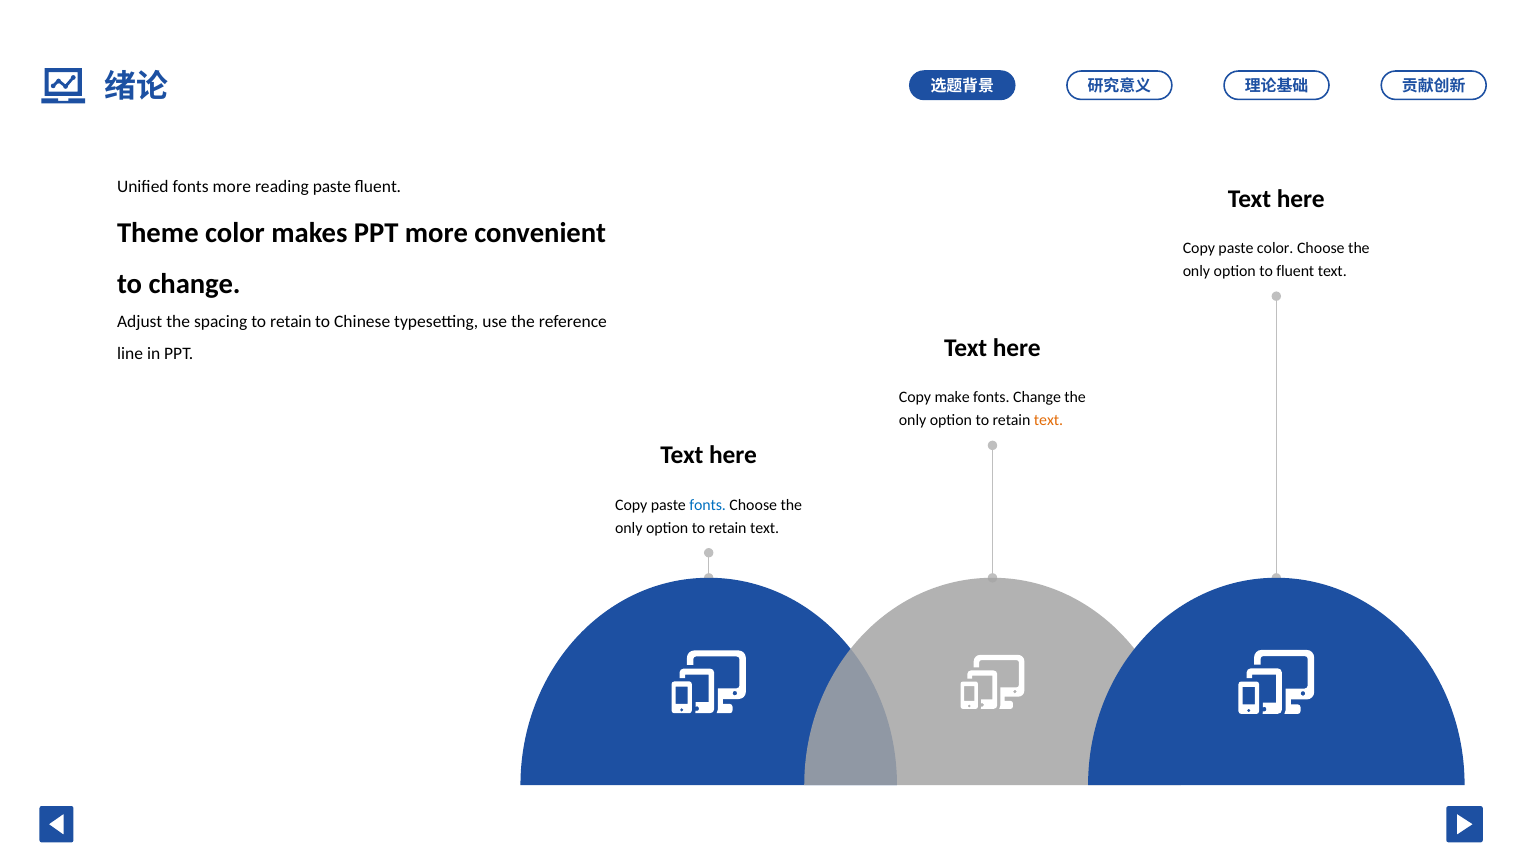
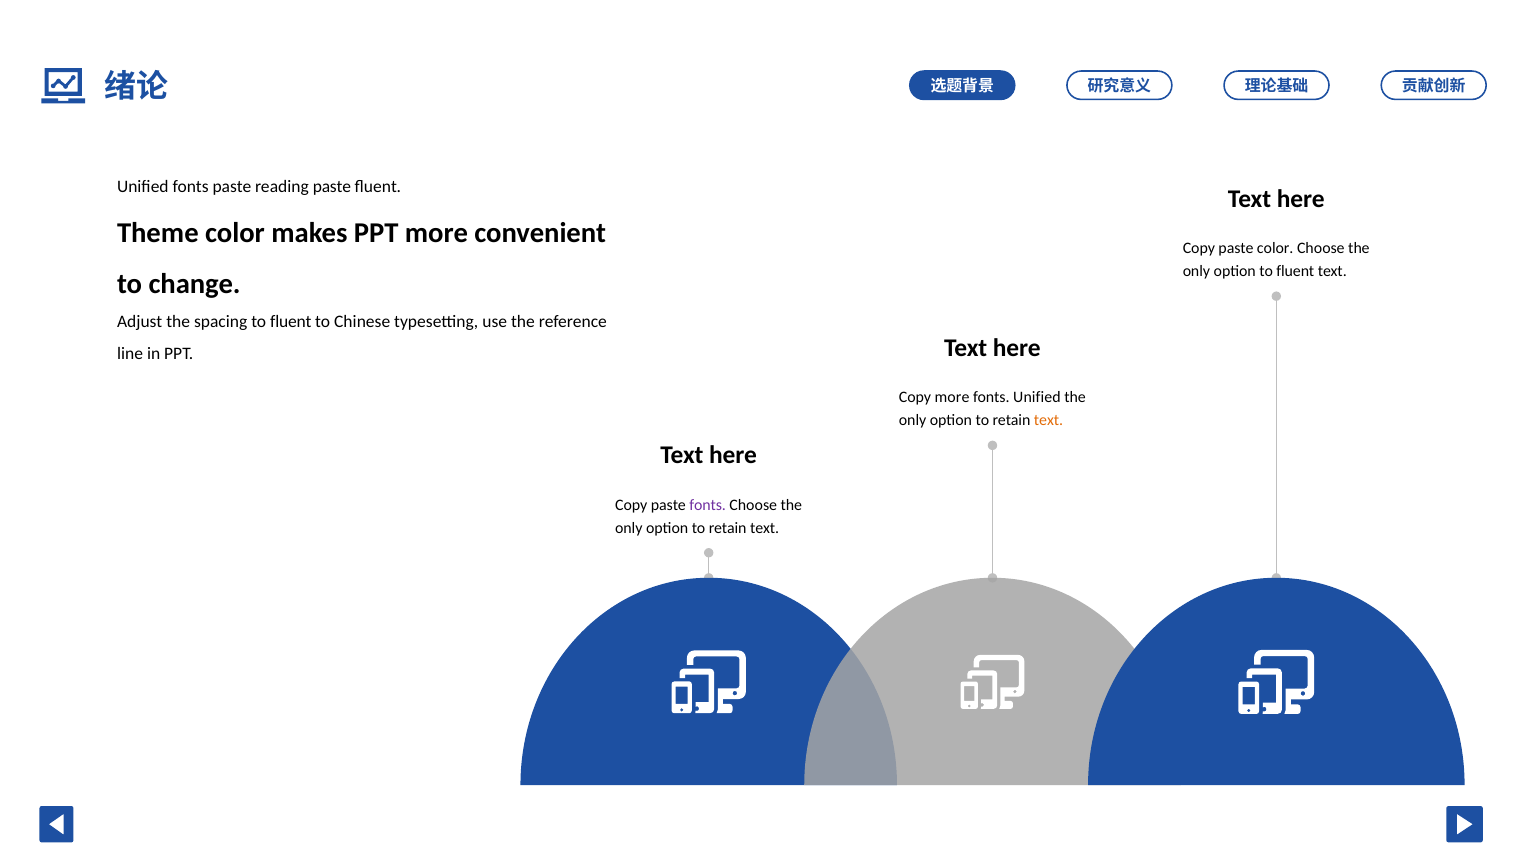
fonts more: more -> paste (232, 187)
spacing to retain: retain -> fluent (291, 322)
Copy make: make -> more (952, 398)
fonts Change: Change -> Unified (1037, 398)
fonts colour: blue -> purple (708, 505)
